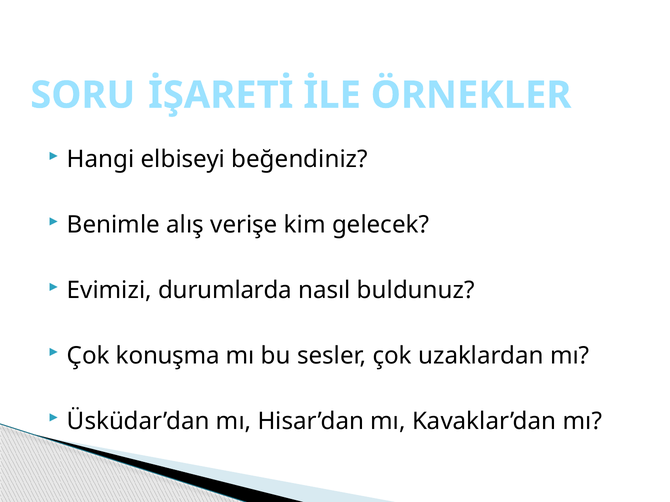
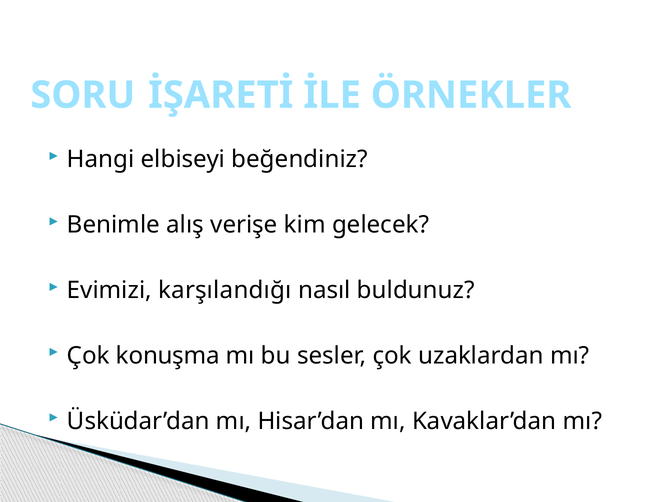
durumlarda: durumlarda -> karşılandığı (225, 291)
